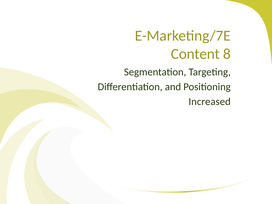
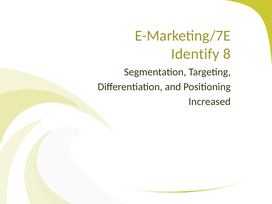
Content: Content -> Identify (195, 54)
